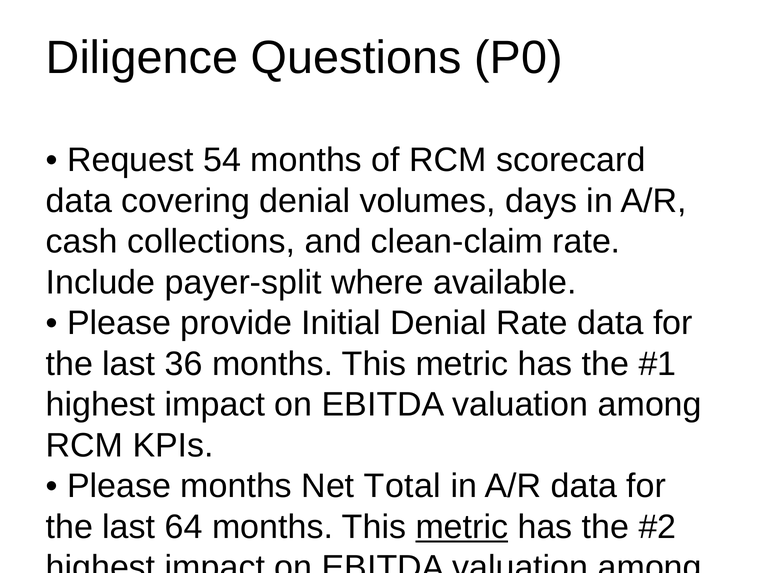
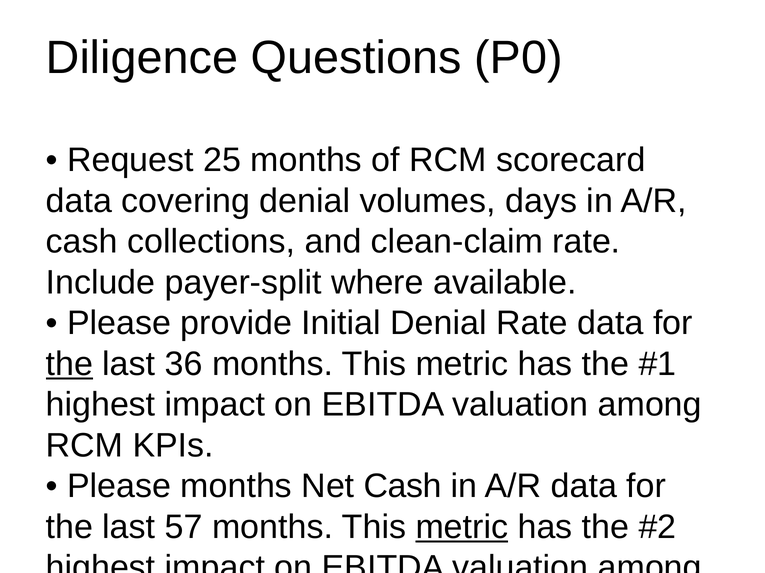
54: 54 -> 25 (222, 160)
the underline: none -> present (69, 364)
Net Total: Total -> Cash (403, 487)
64: 64 -> 57 (184, 528)
